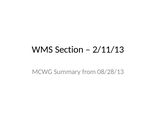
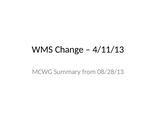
Section: Section -> Change (69, 50)
2/11/13: 2/11/13 -> 4/11/13 (108, 50)
